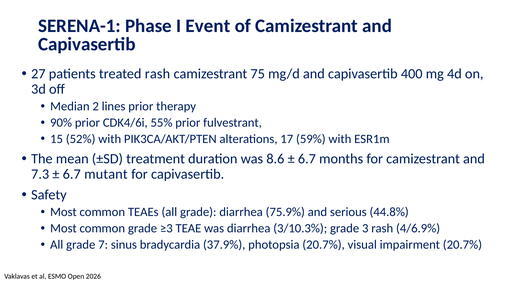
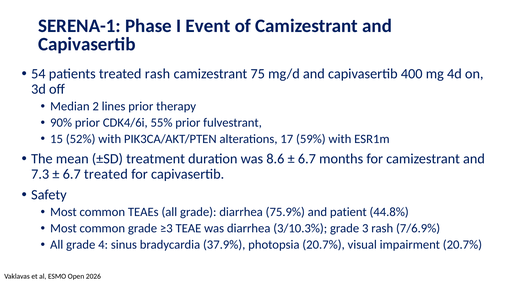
27: 27 -> 54 (38, 74)
6.7 mutant: mutant -> treated (106, 174)
serious: serious -> patient (348, 212)
4/6.9%: 4/6.9% -> 7/6.9% (418, 229)
7: 7 -> 4 (103, 245)
